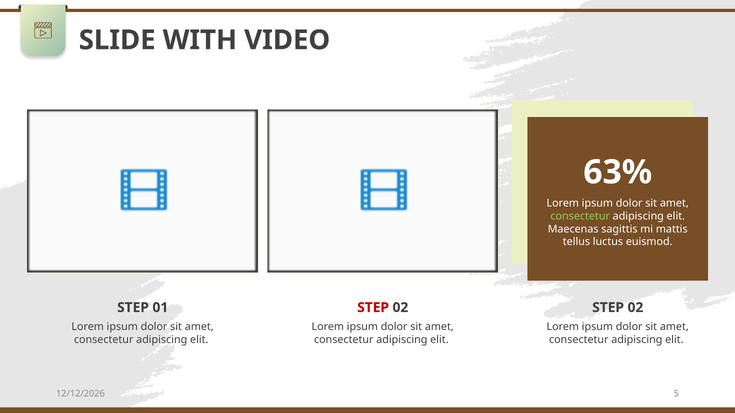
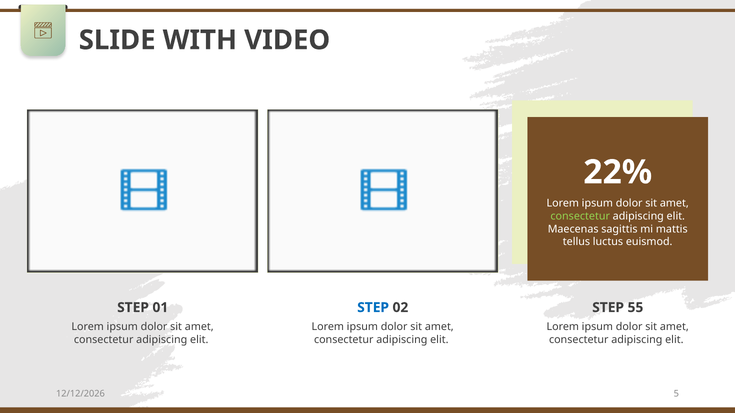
63%: 63% -> 22% (618, 172)
STEP colour: red -> blue (373, 308)
02: 02 -> 55 (635, 308)
